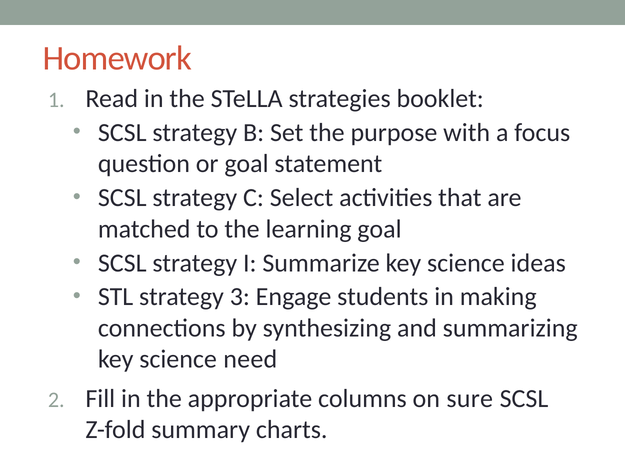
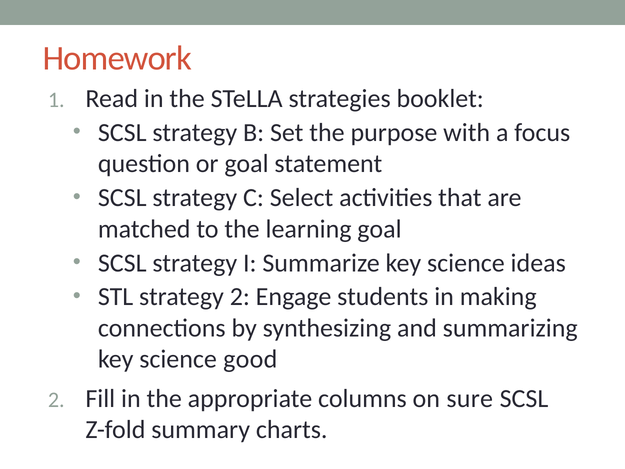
strategy 3: 3 -> 2 (240, 297)
need: need -> good (250, 359)
